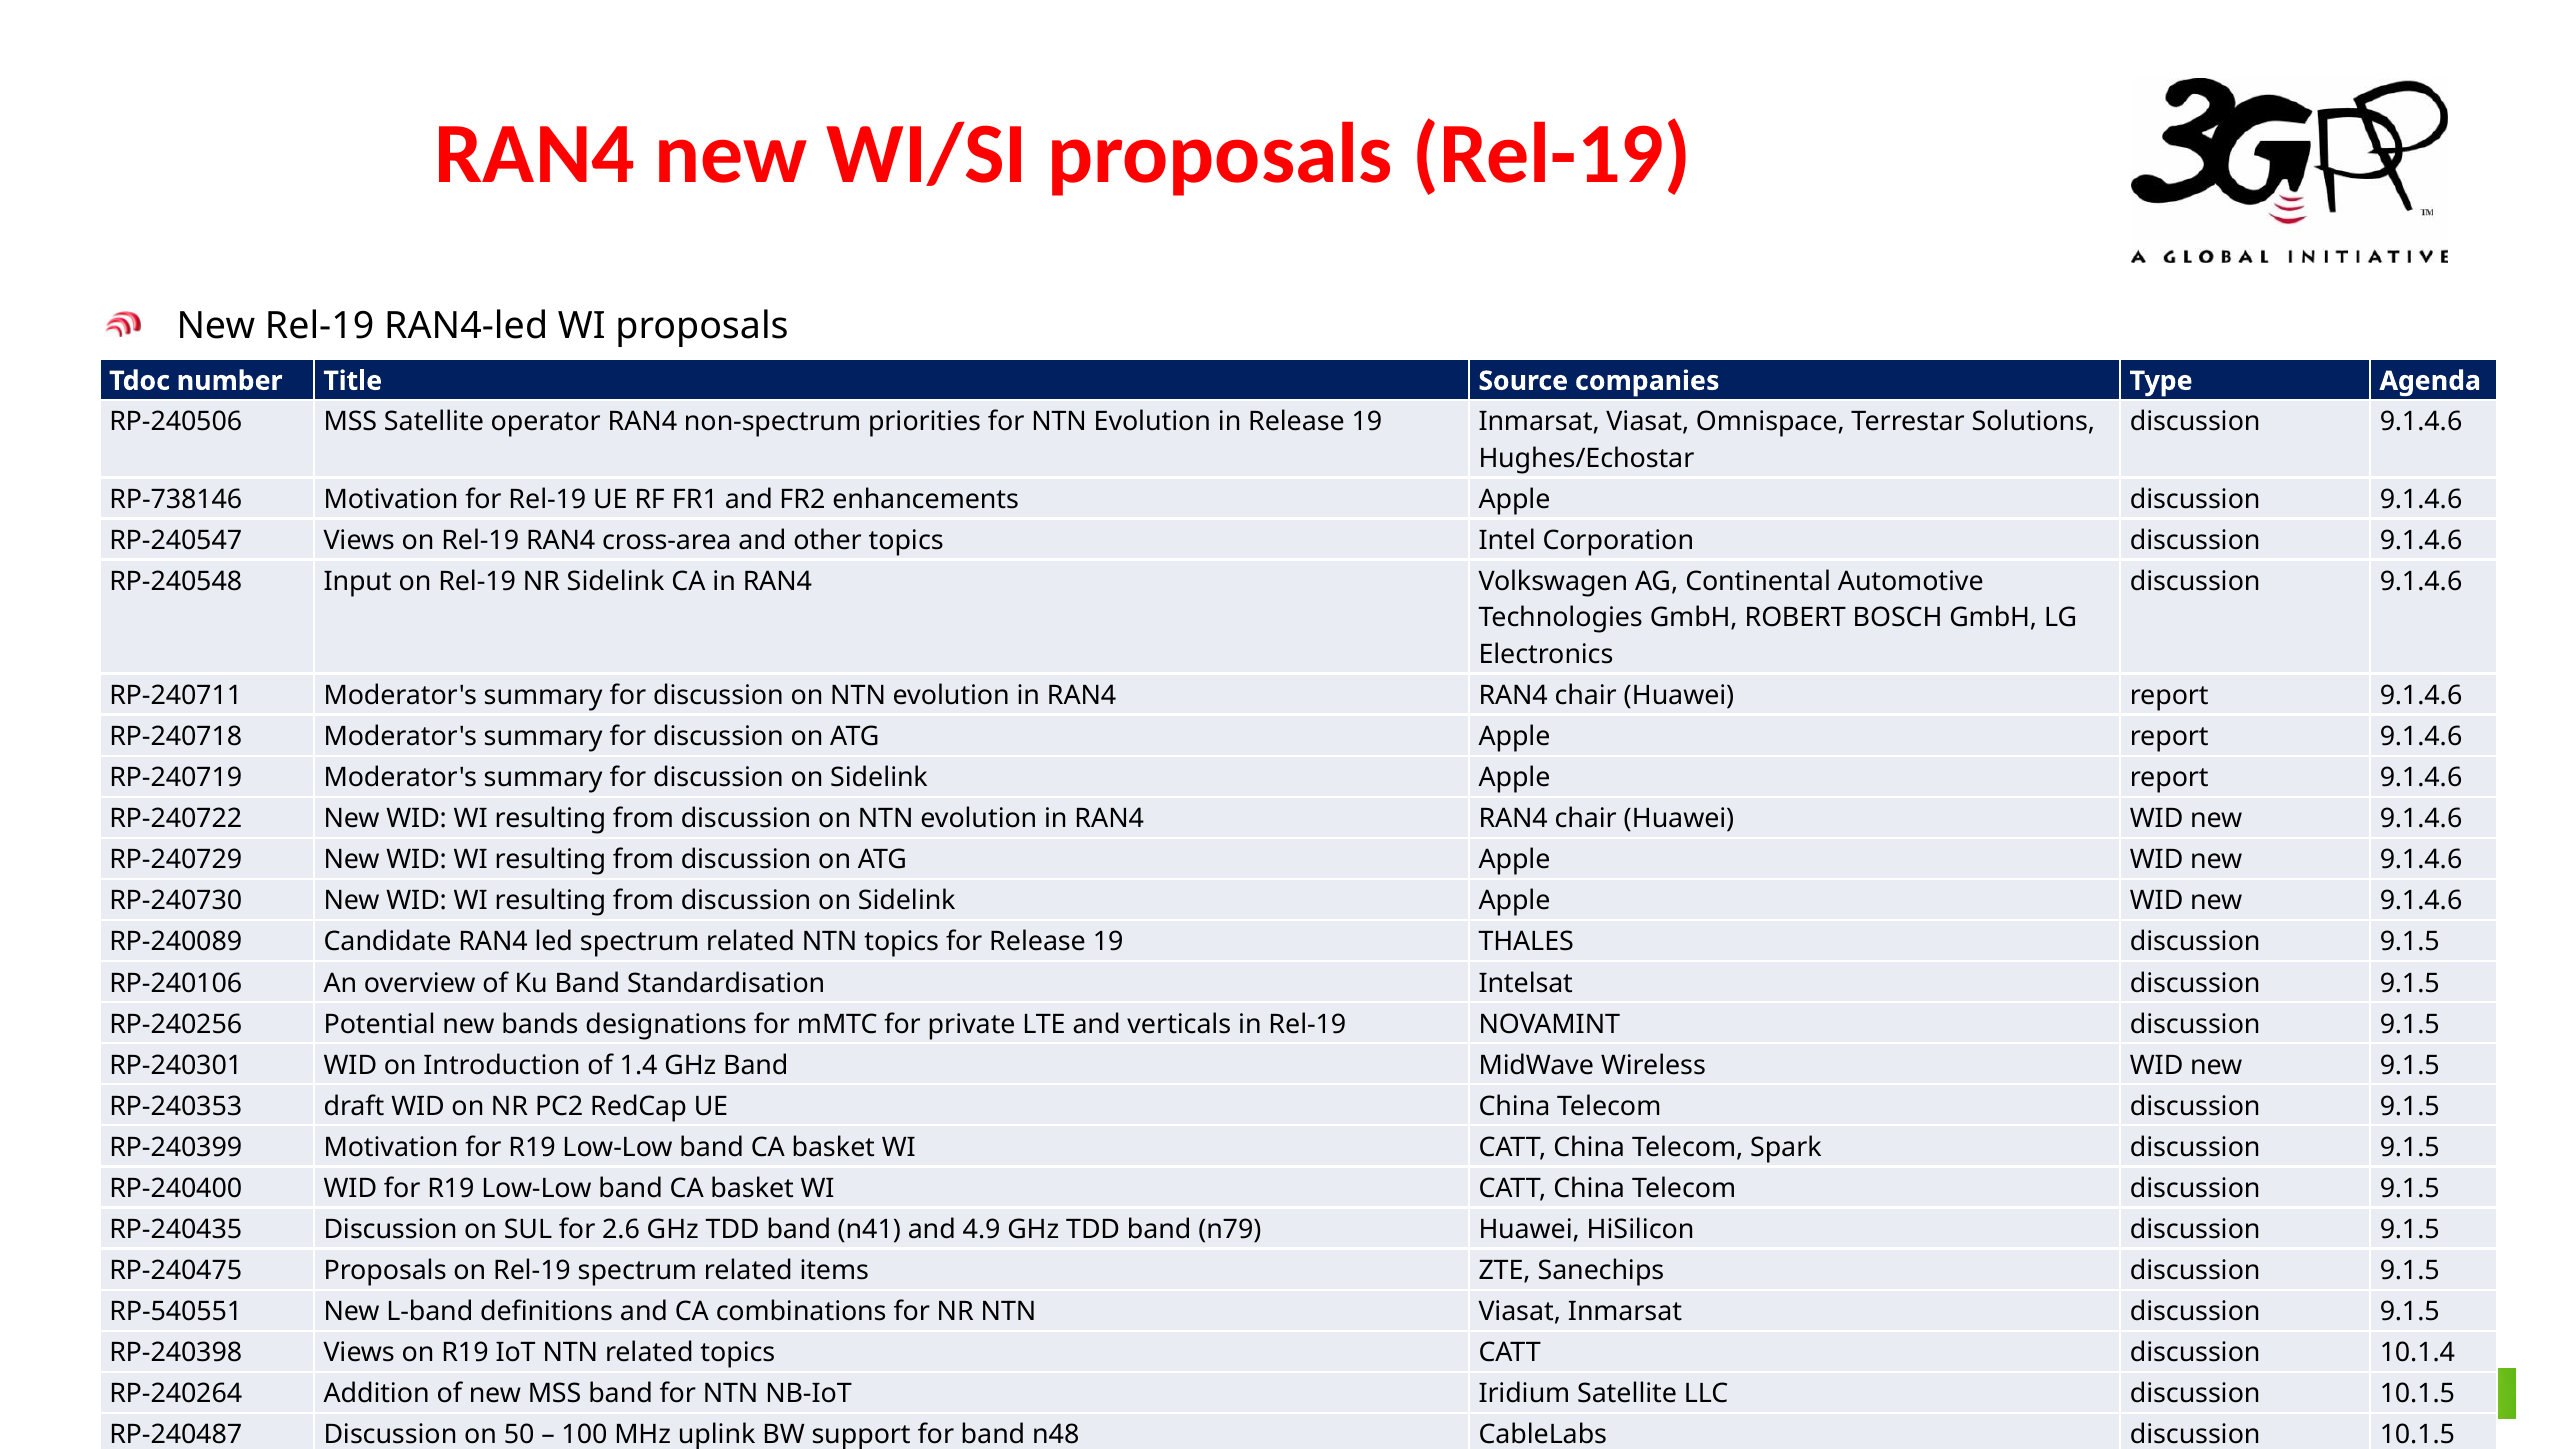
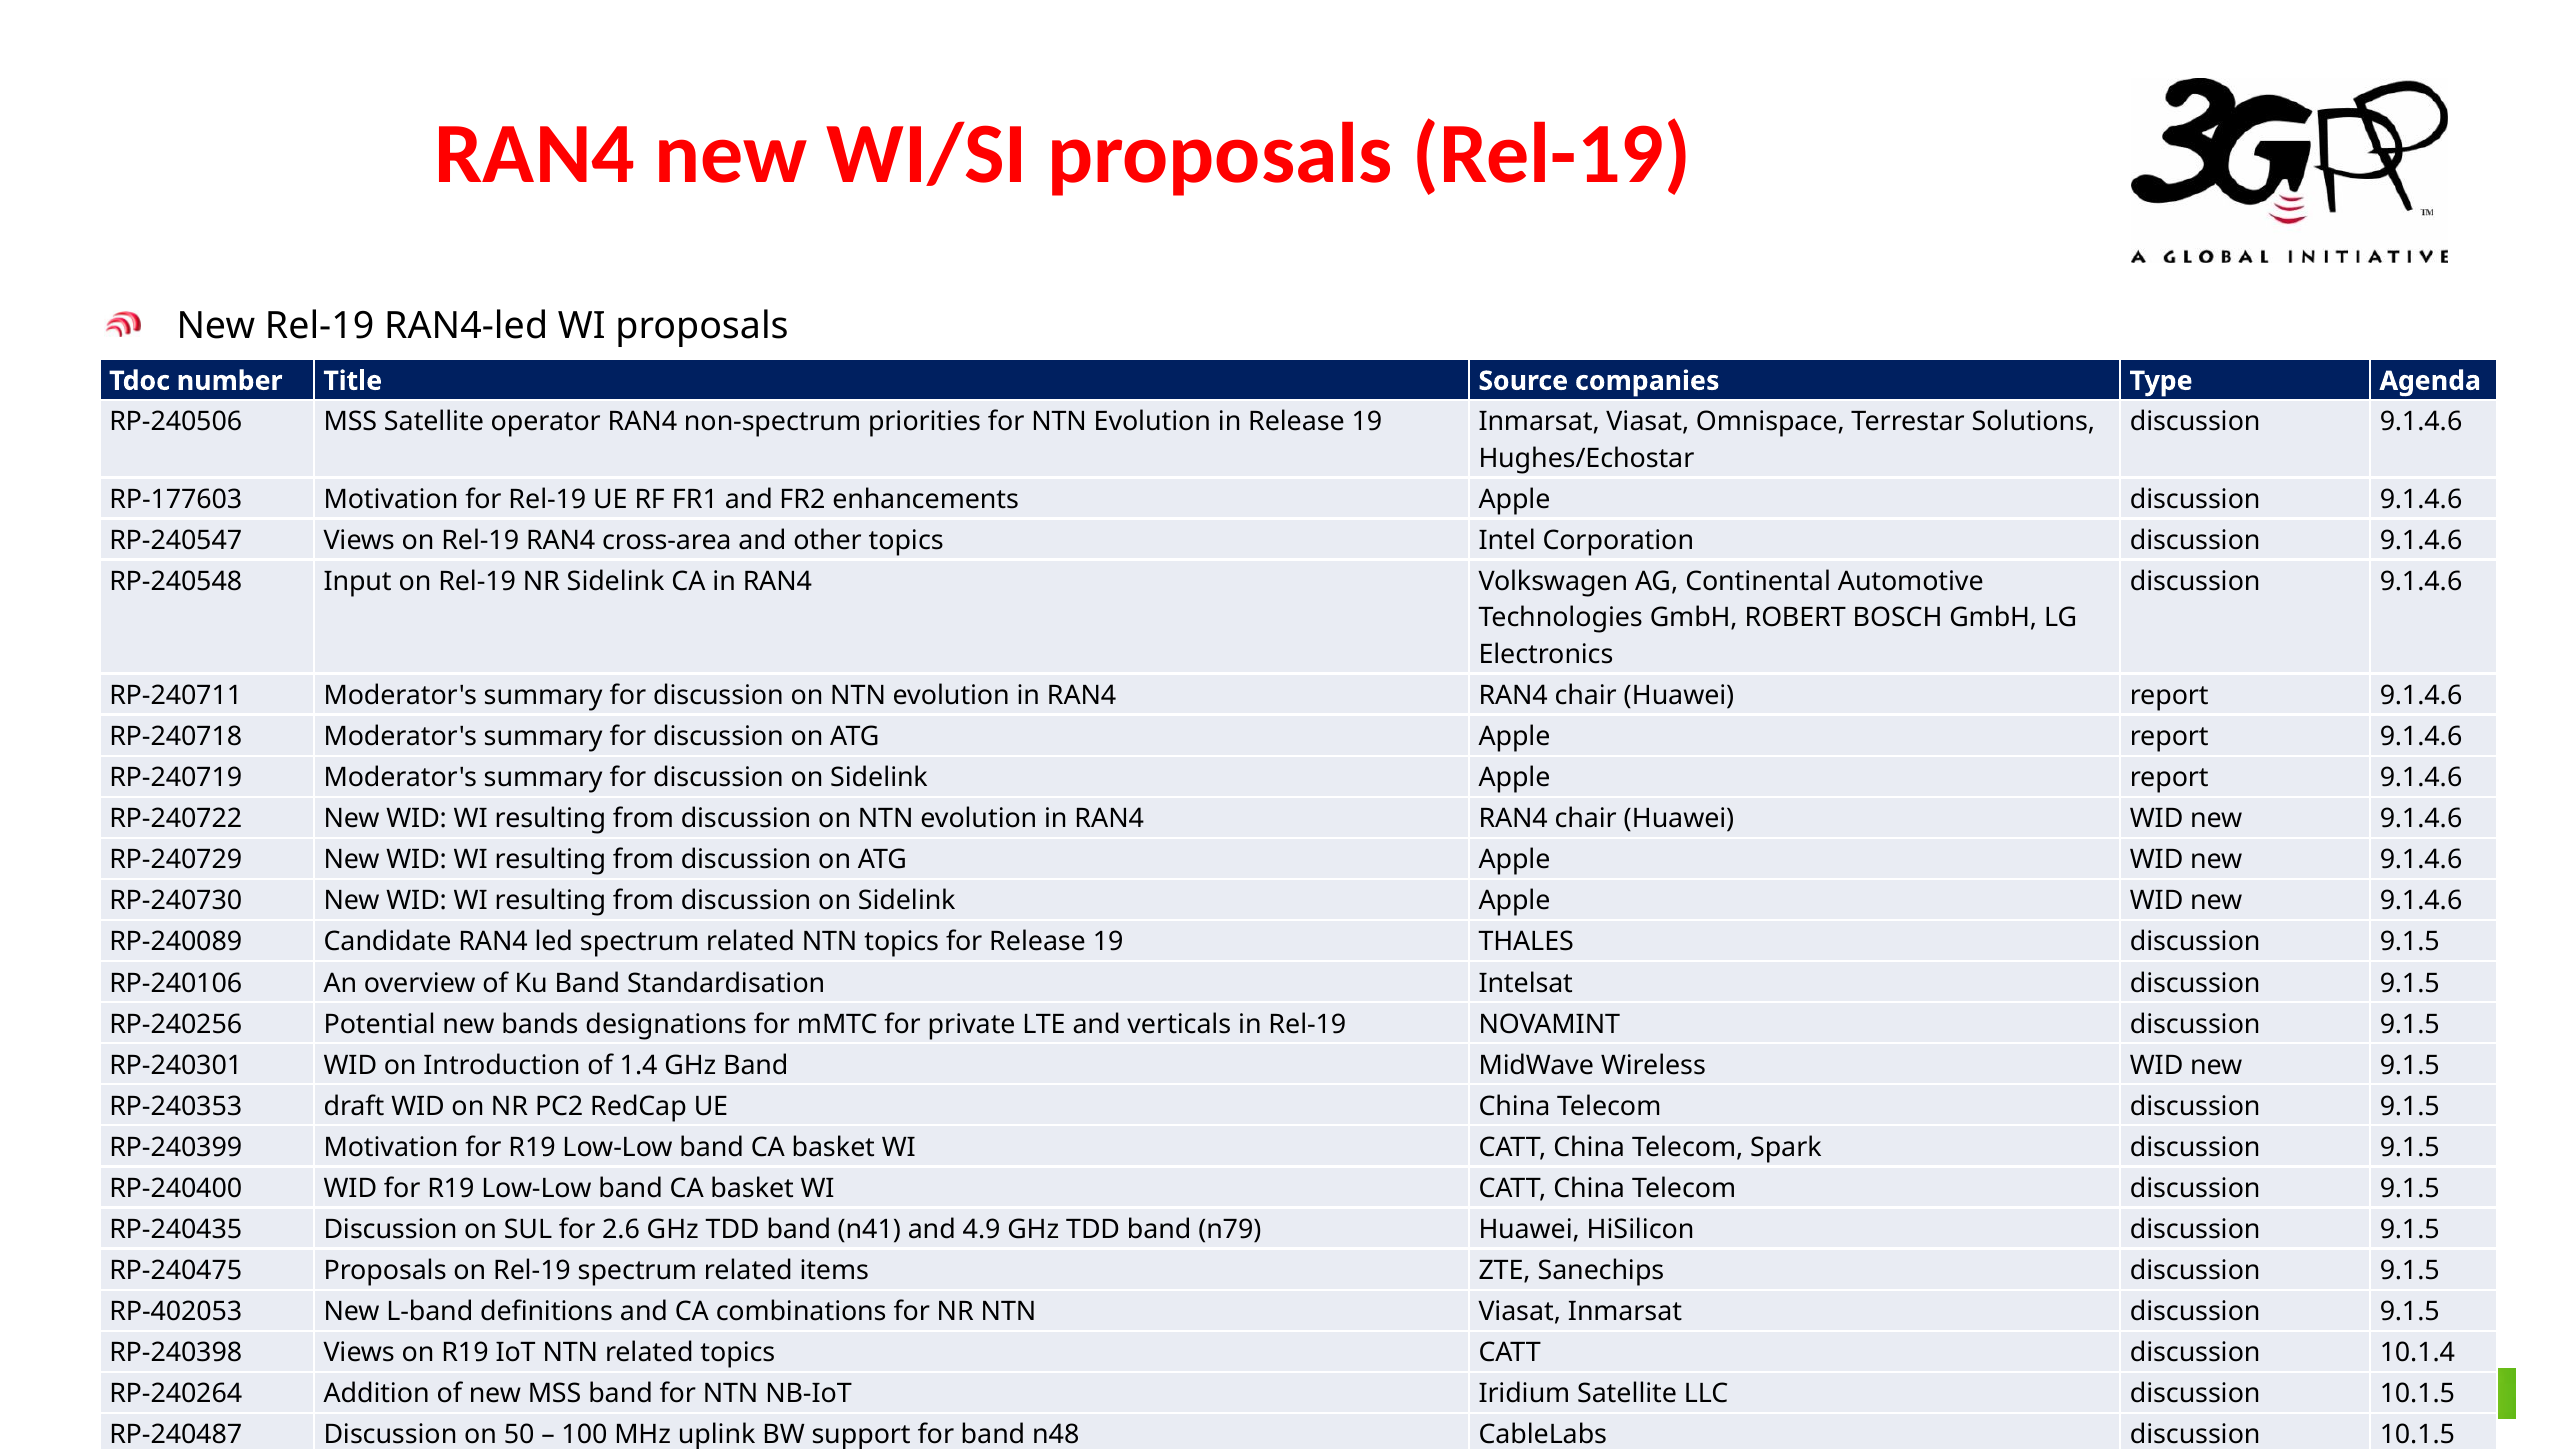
RP-738146: RP-738146 -> RP-177603 (176, 500)
RP-540551: RP-540551 -> RP-402053 (176, 1312)
